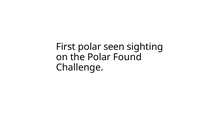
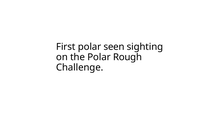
Found: Found -> Rough (127, 57)
